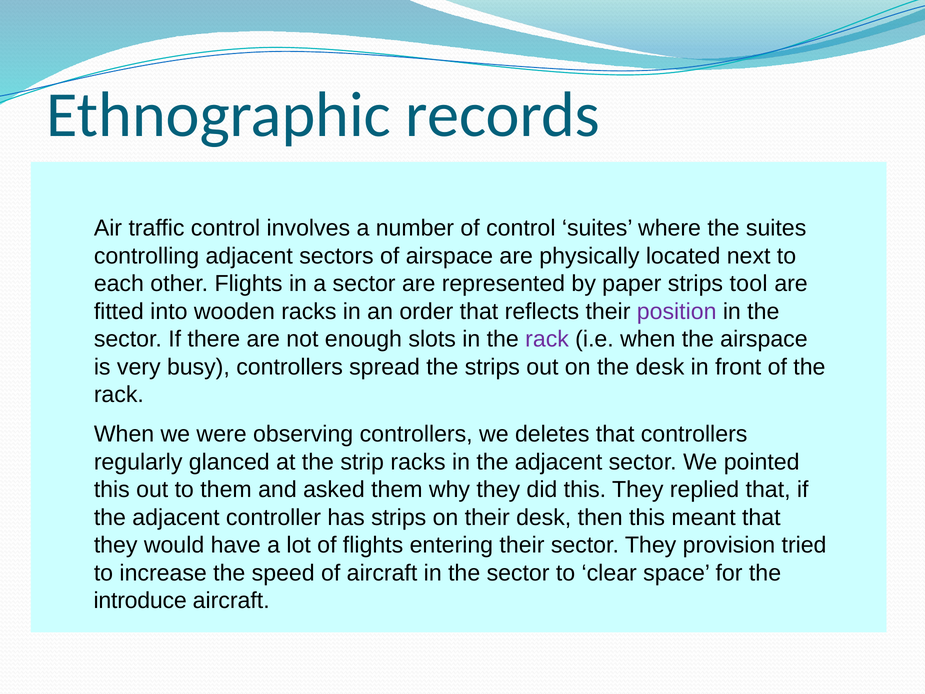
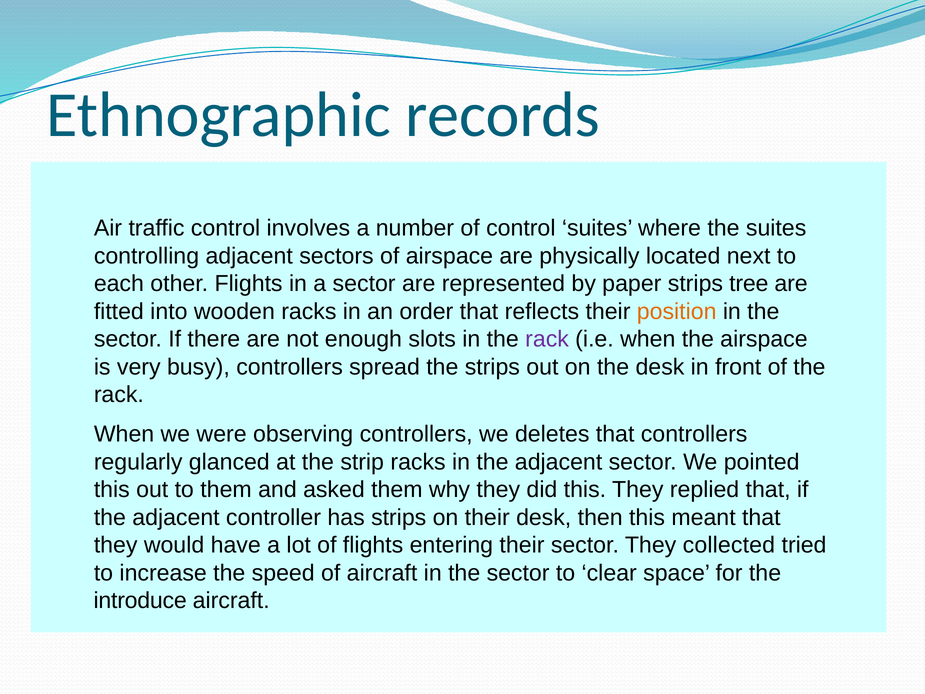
tool: tool -> tree (749, 284)
position colour: purple -> orange (677, 311)
provision: provision -> collected (729, 545)
